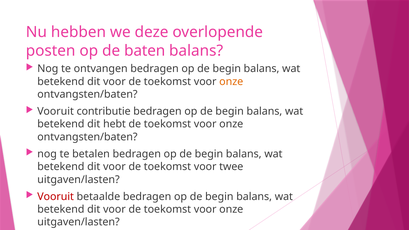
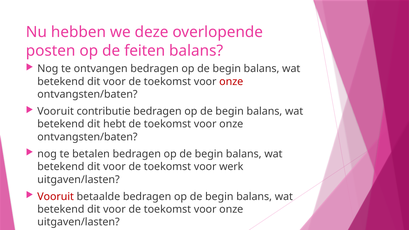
baten: baten -> feiten (145, 51)
onze colour: orange -> red (231, 82)
twee: twee -> werk (231, 167)
